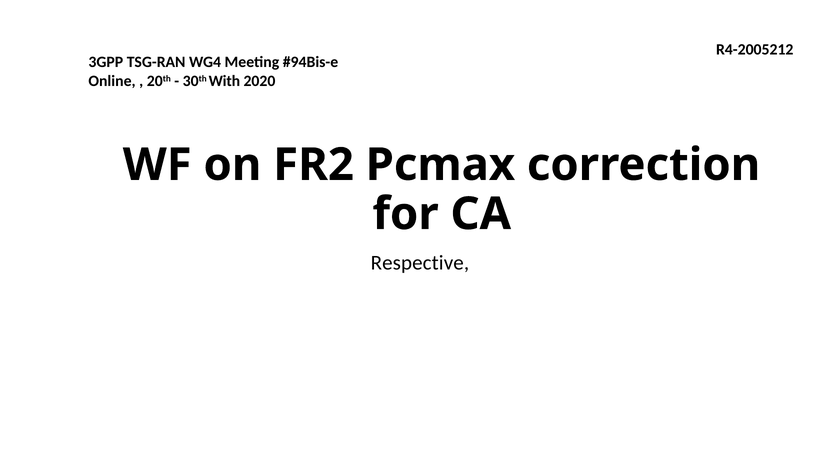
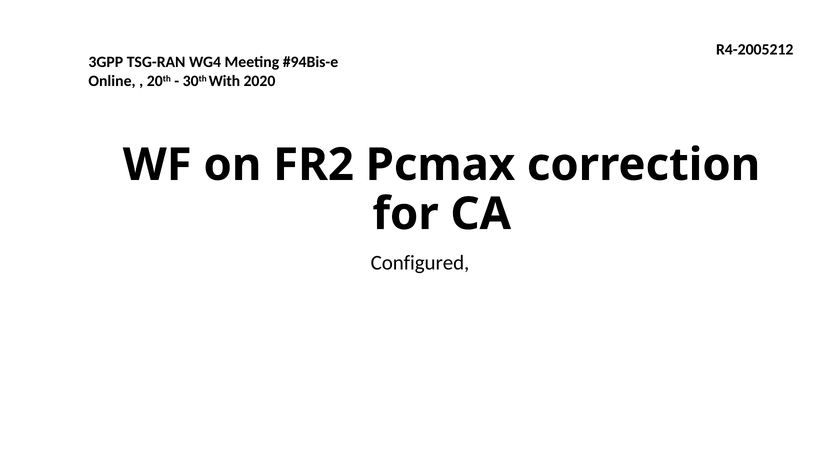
Respective: Respective -> Configured (420, 263)
